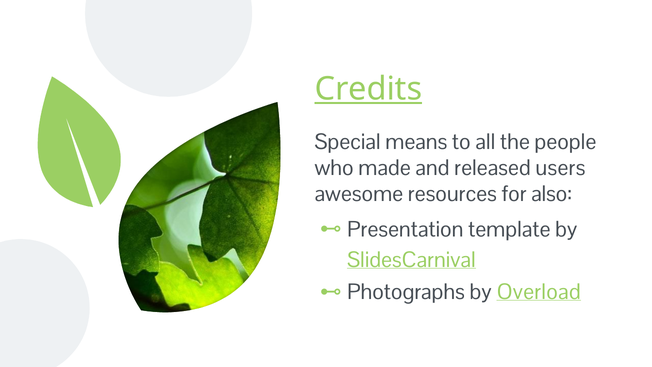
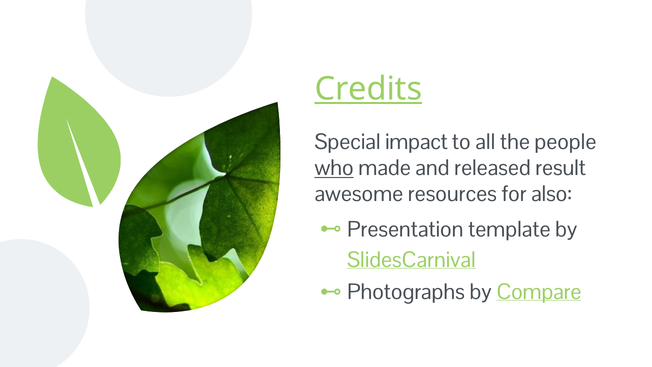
means: means -> impact (416, 142)
who underline: none -> present (334, 168)
users: users -> result (561, 168)
Overload: Overload -> Compare (539, 292)
